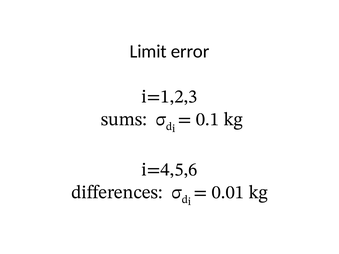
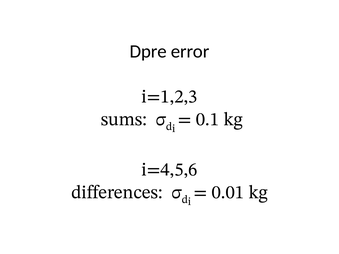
Limit: Limit -> Dpre (148, 51)
